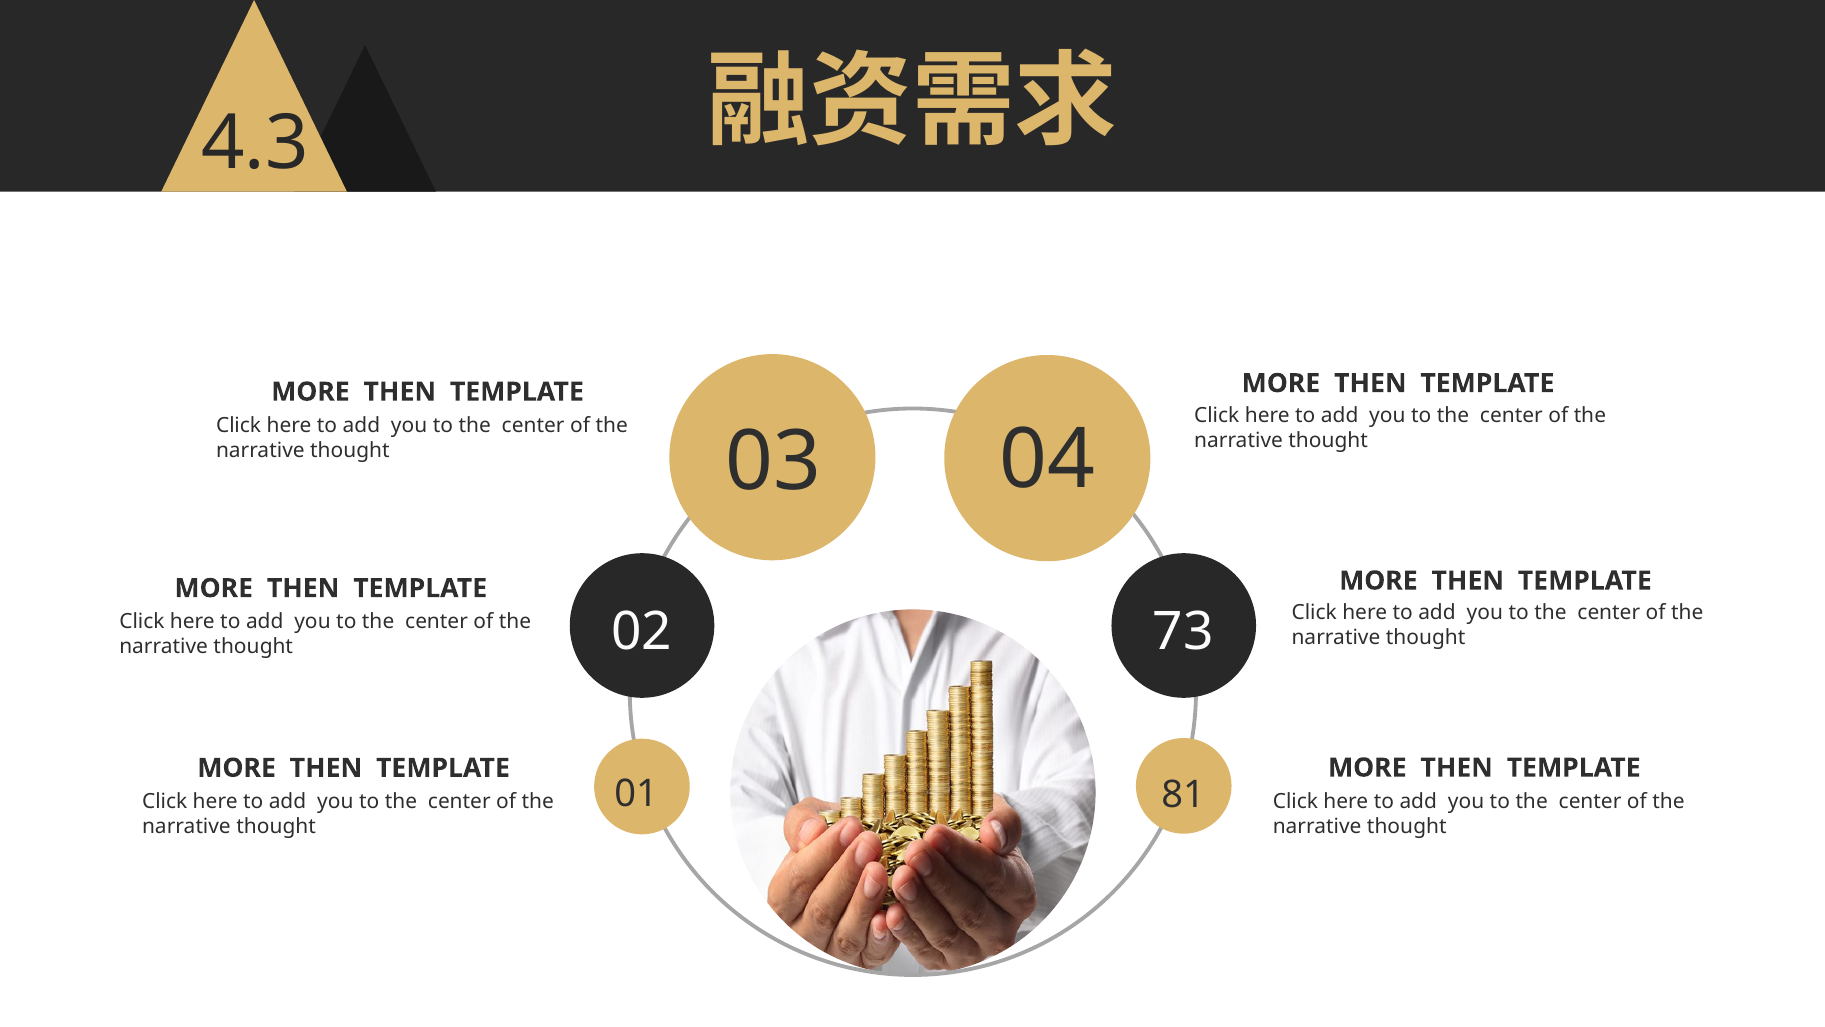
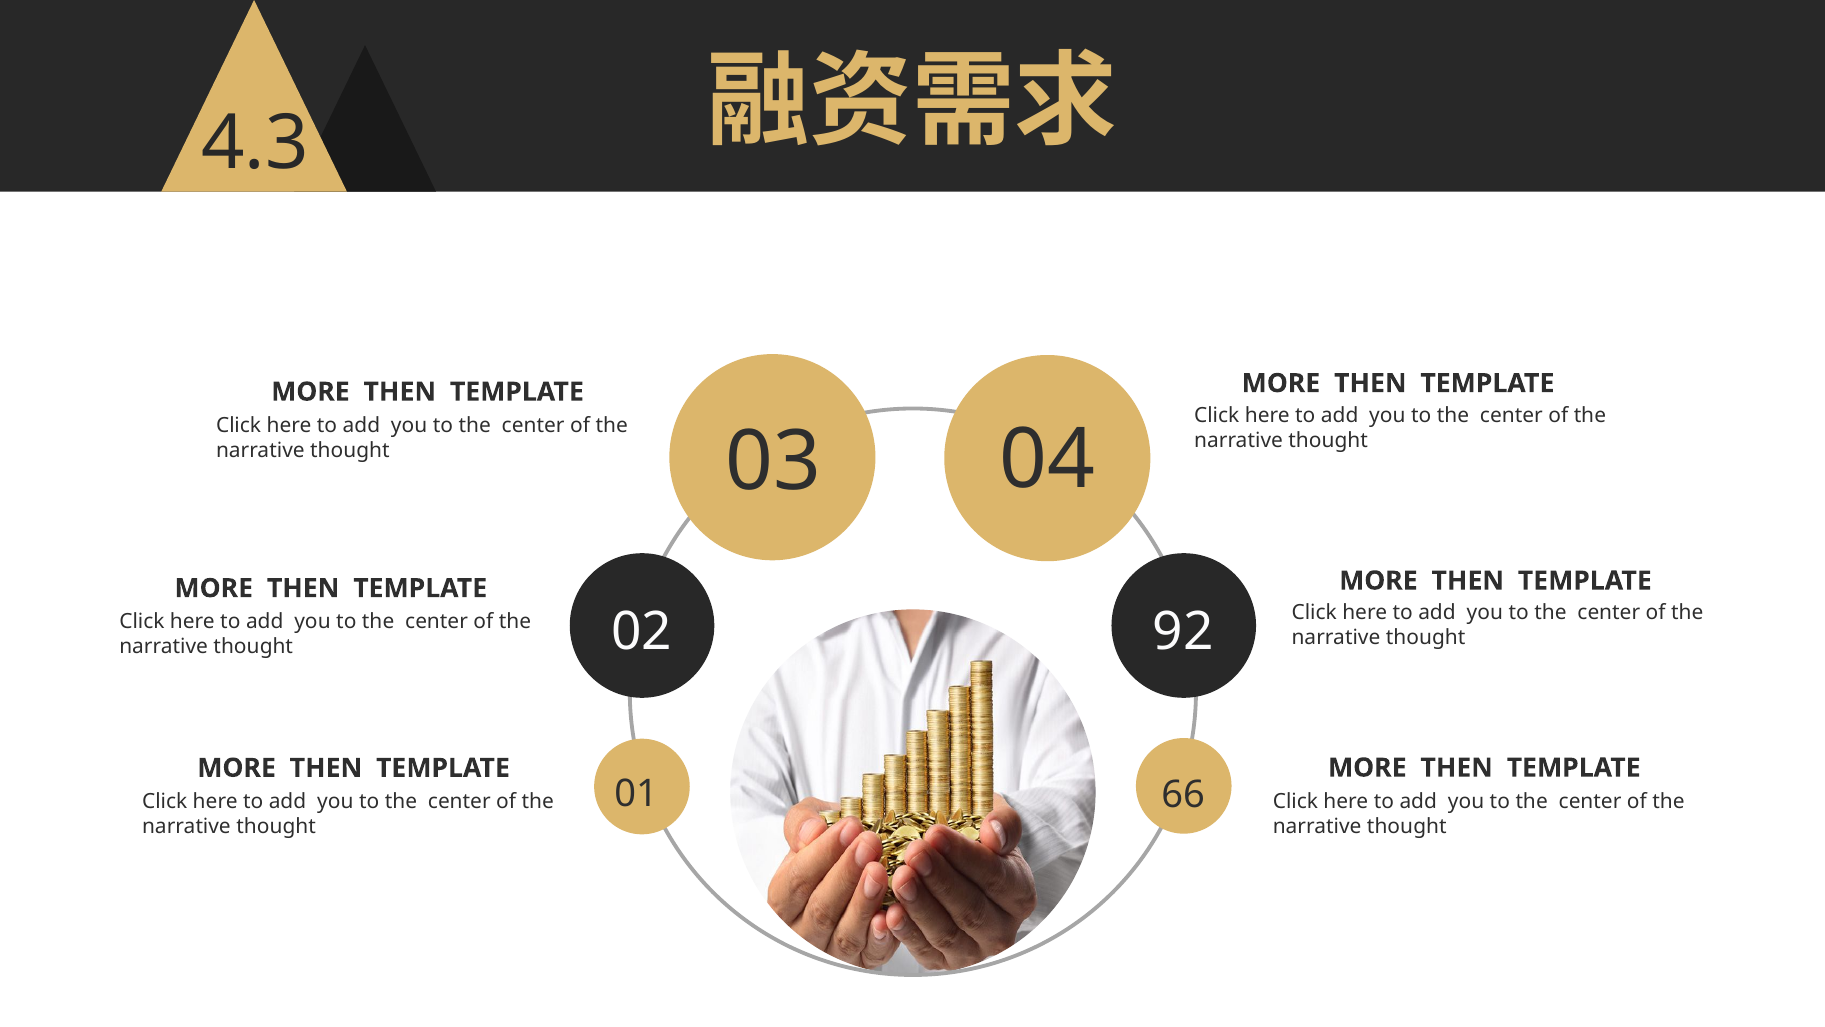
73: 73 -> 92 (1183, 631)
81: 81 -> 66 (1183, 795)
